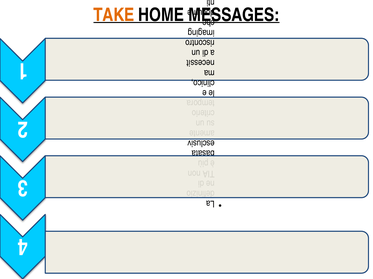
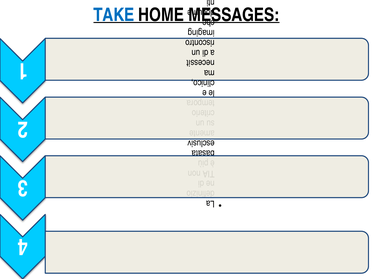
TAKE colour: orange -> blue (114, 15)
